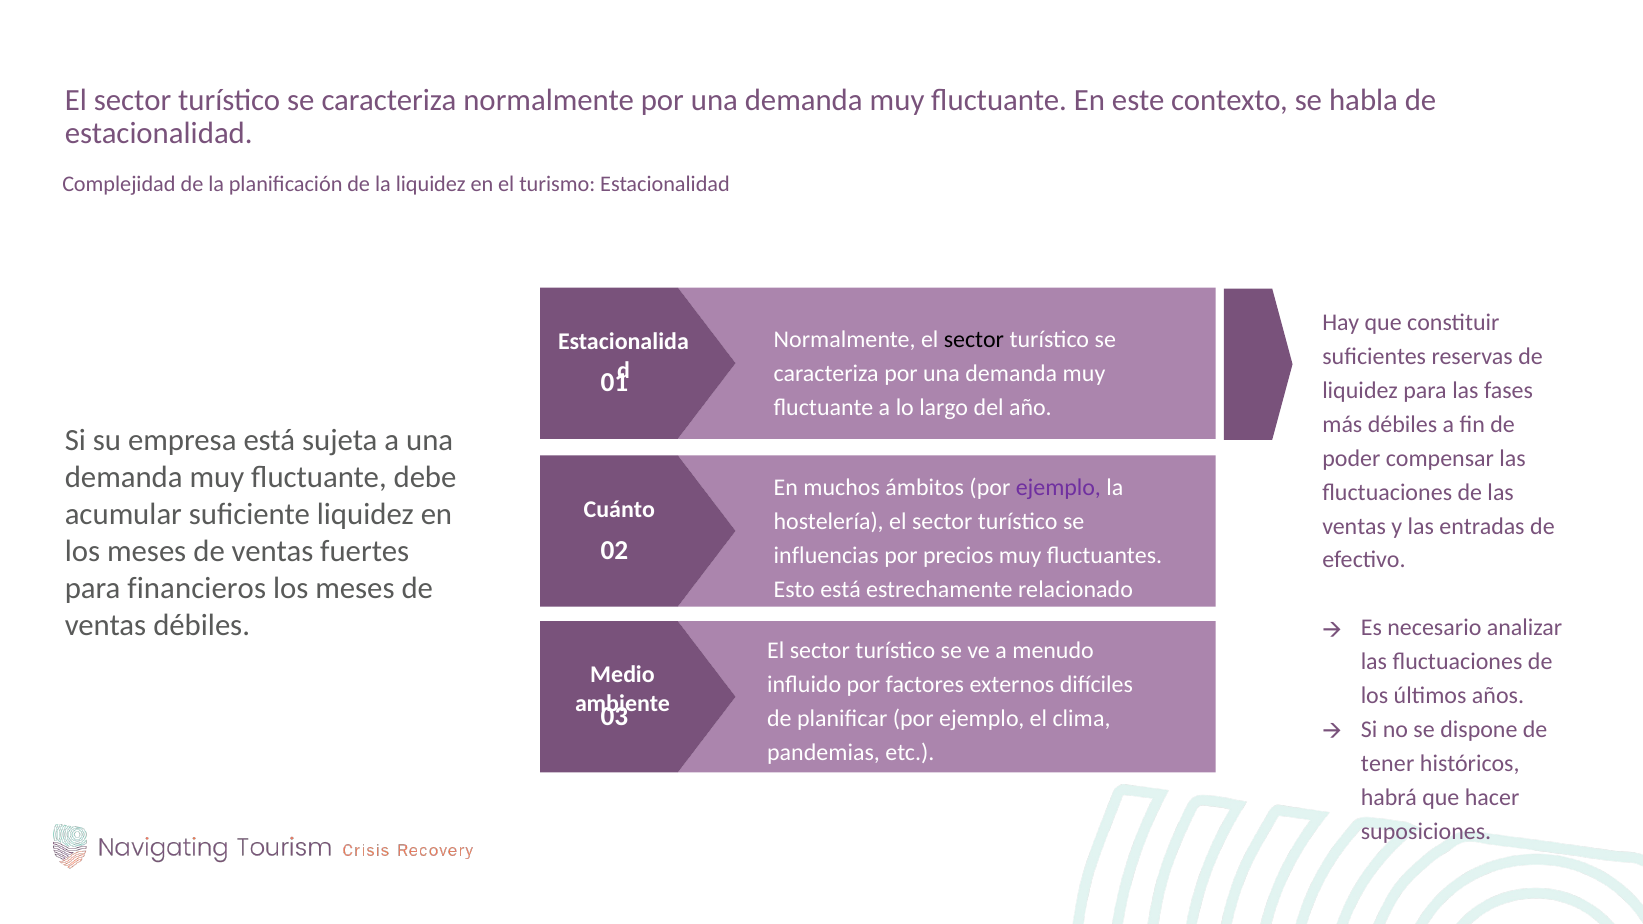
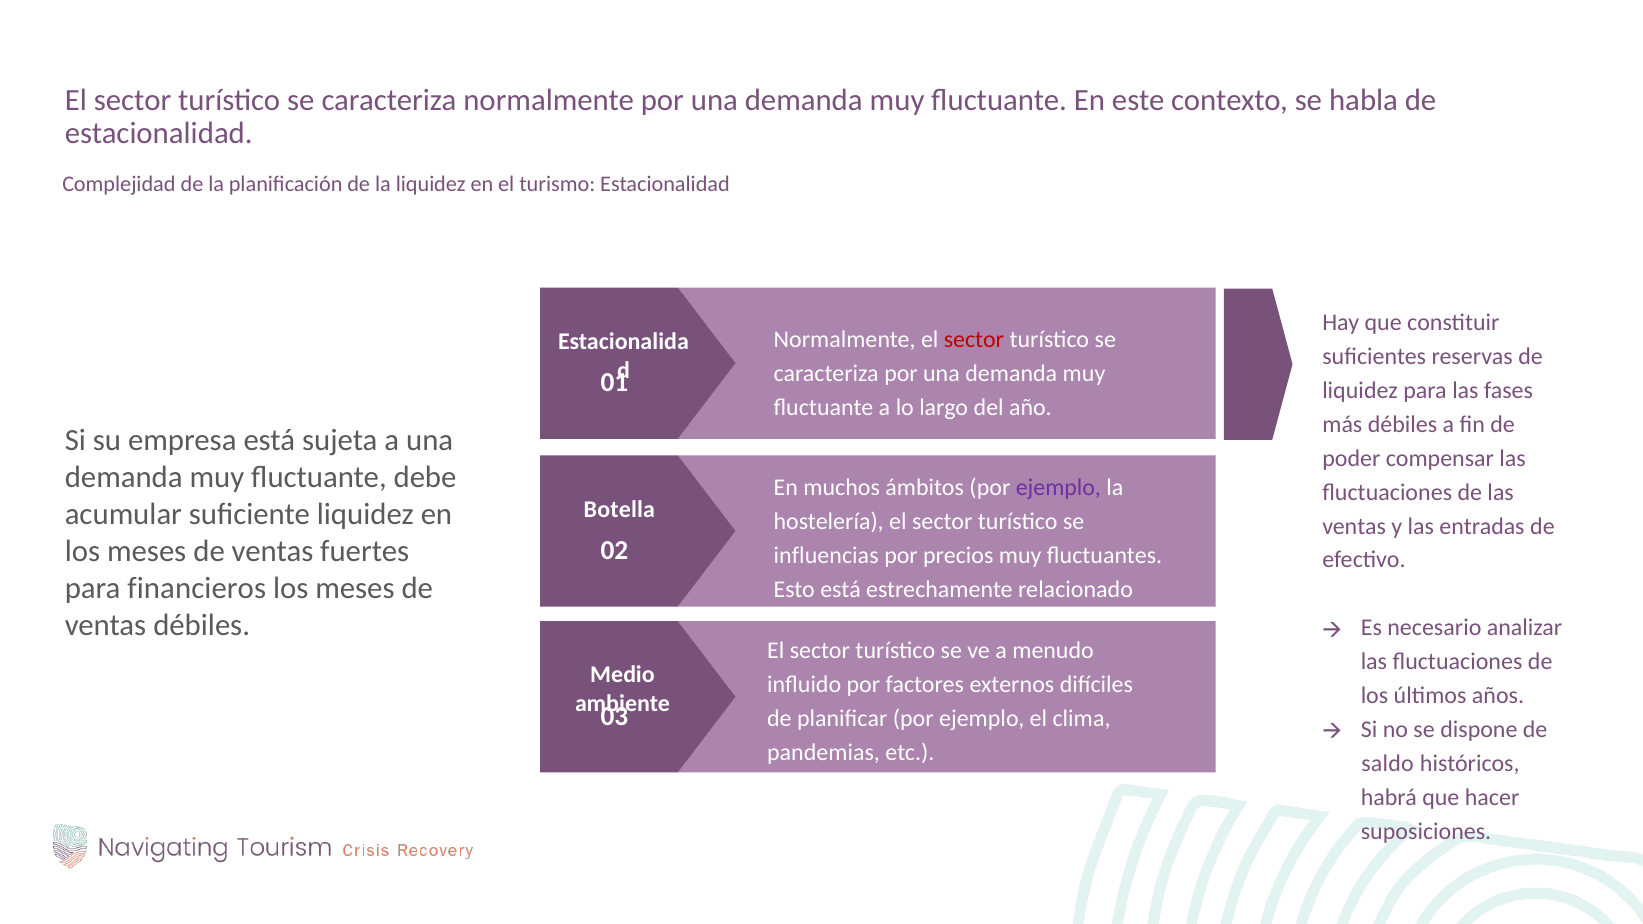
sector colour: black -> red (974, 340)
Cuánto: Cuánto -> Botella (619, 509)
tener: tener -> saldo (1388, 764)
